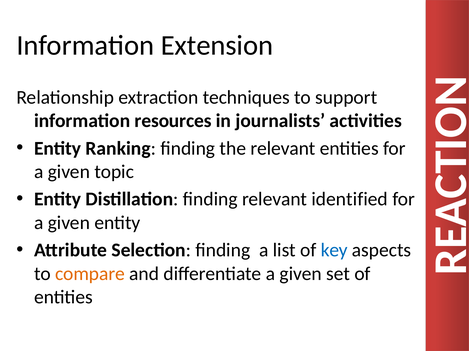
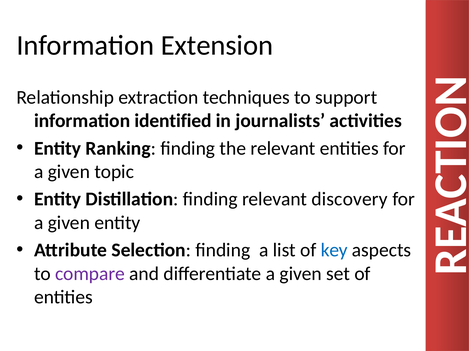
resources: resources -> identified (173, 121)
identified: identified -> discovery (350, 200)
compare colour: orange -> purple (90, 274)
